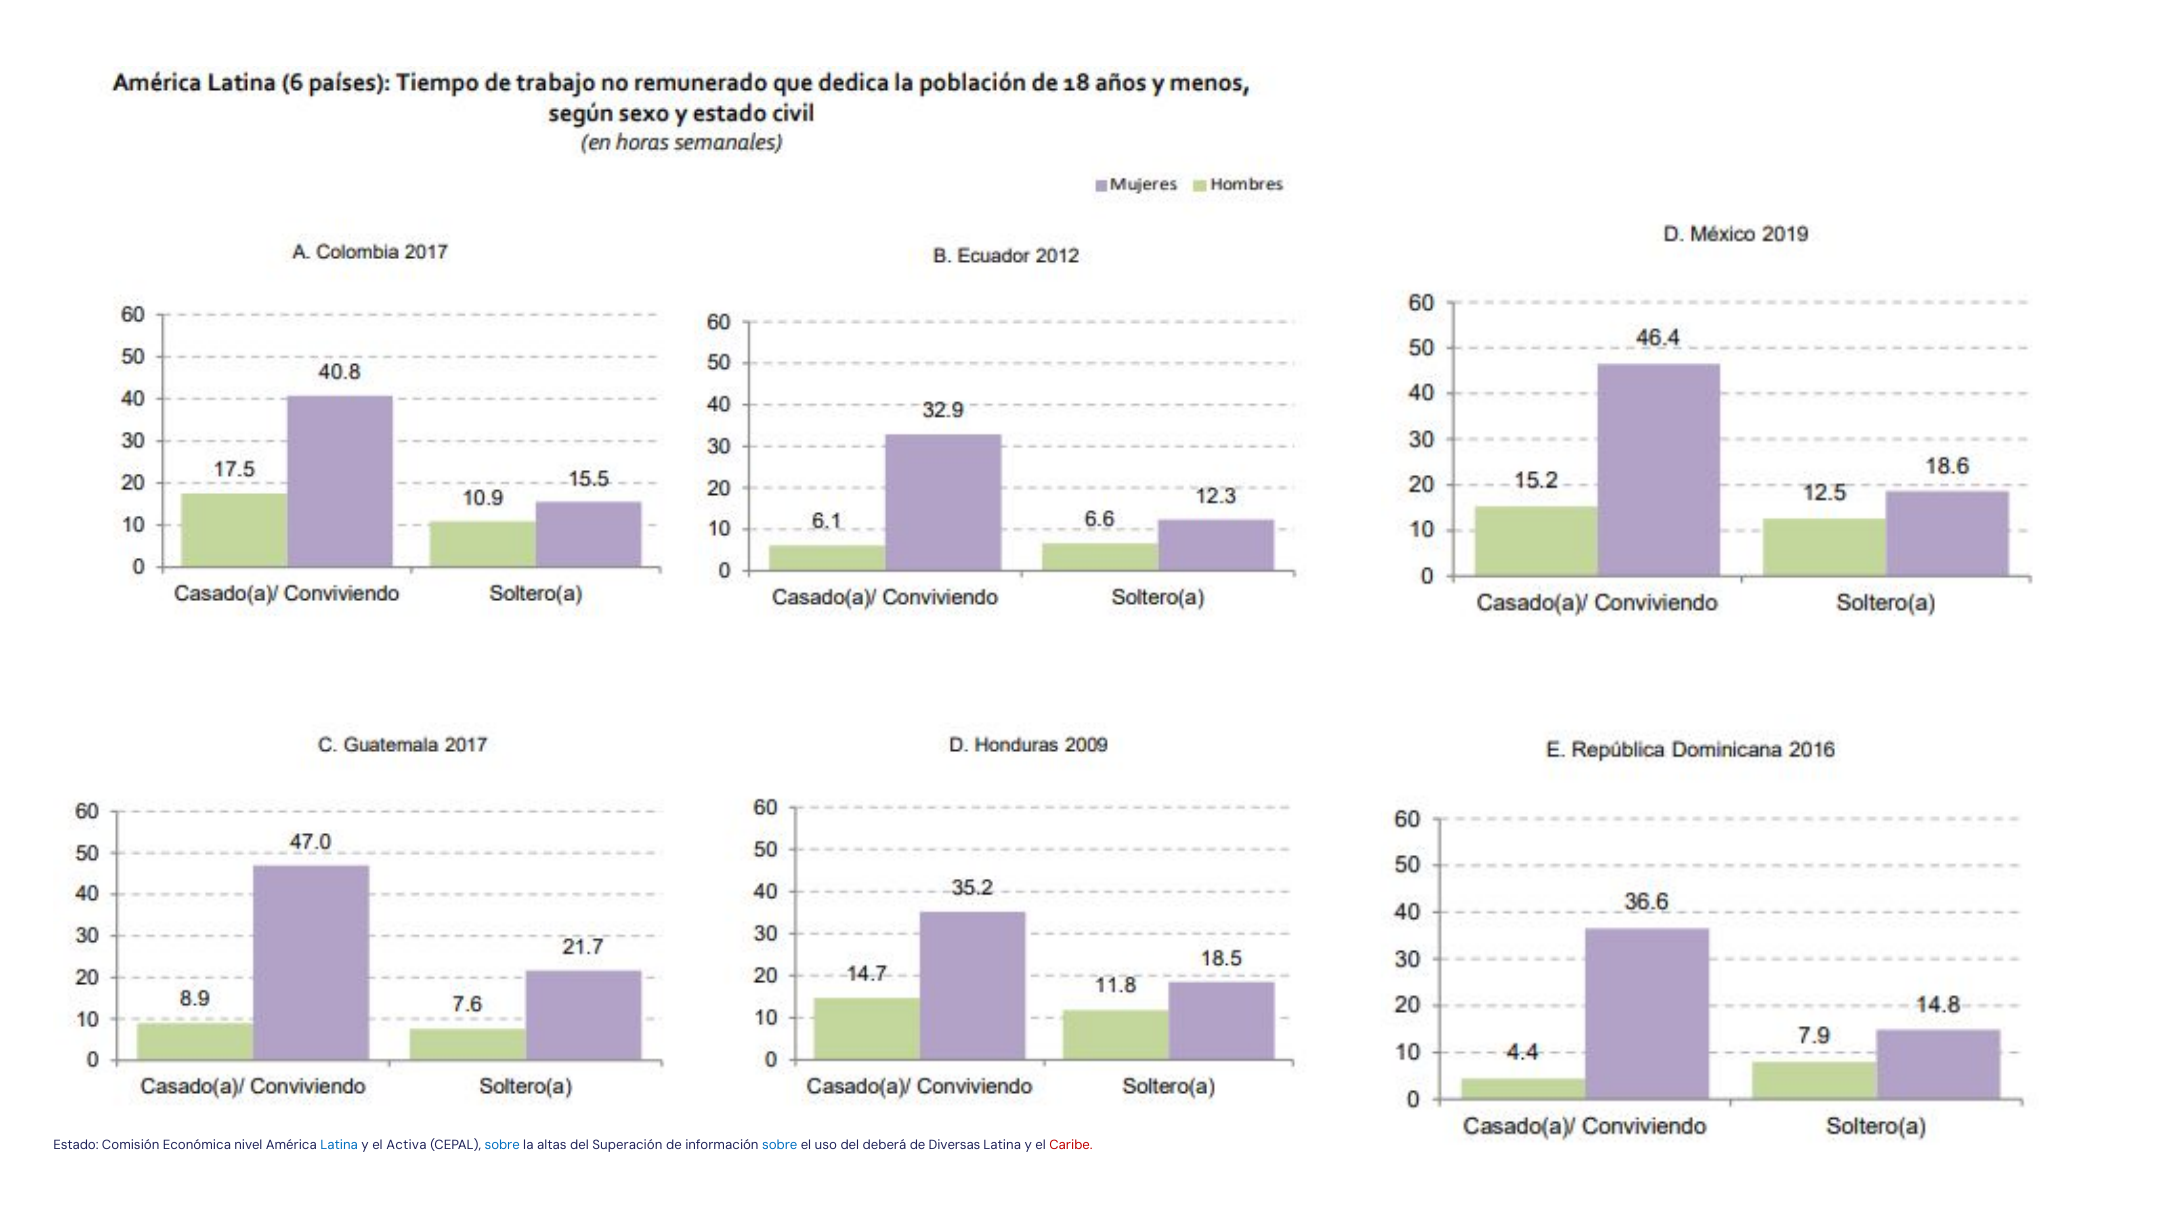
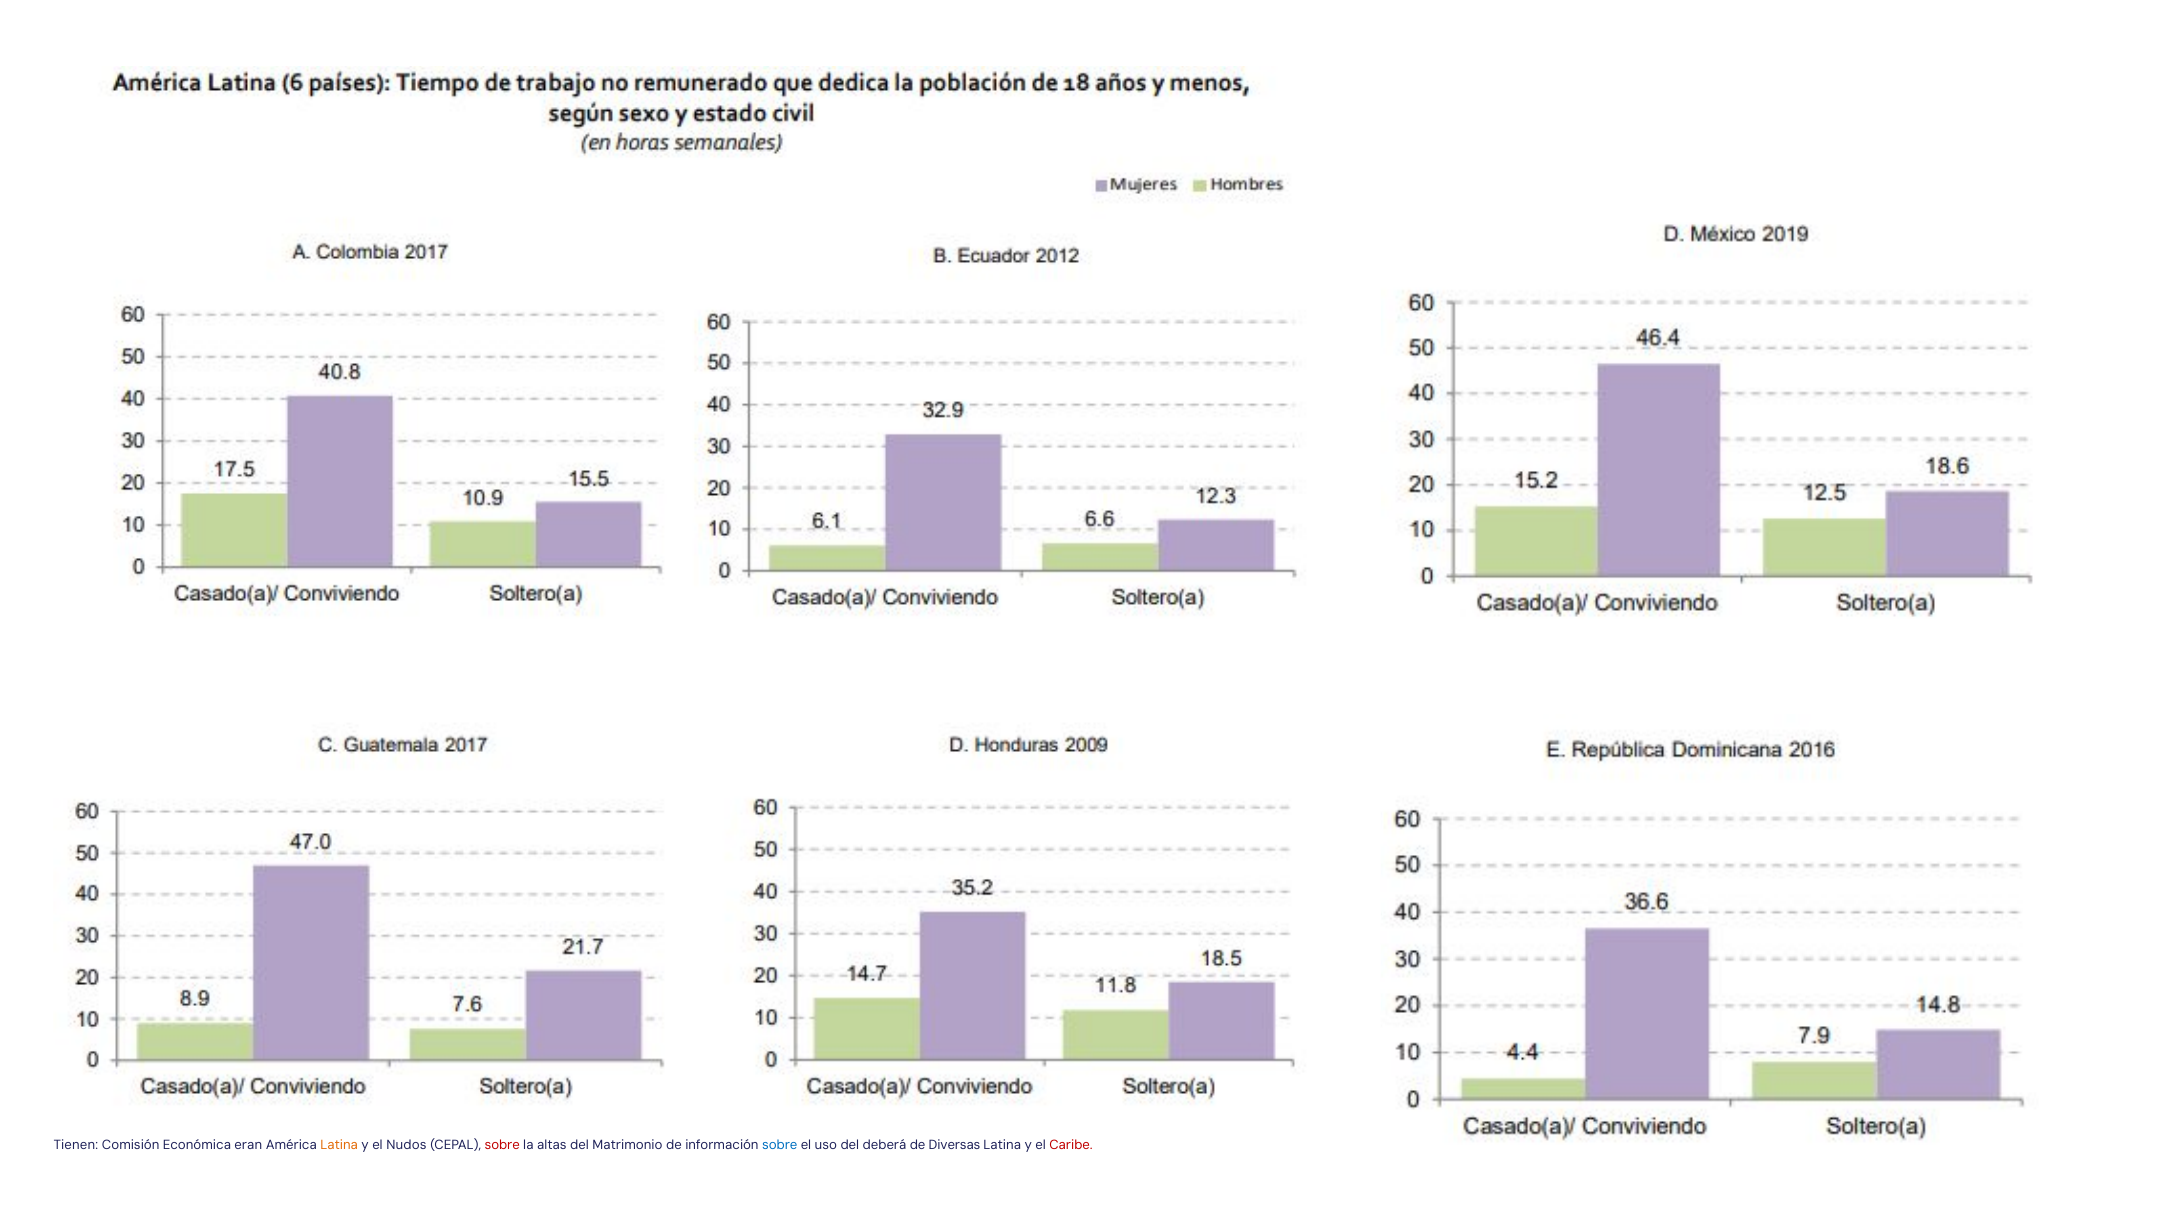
Estado: Estado -> Tienen (76, 1145)
nivel: nivel -> eran (248, 1145)
Latina colour: blue -> orange (339, 1145)
Activa: Activa -> Nudos (407, 1145)
sobre colour: blue -> red (502, 1145)
Superación: Superación -> Matrimonio (627, 1145)
